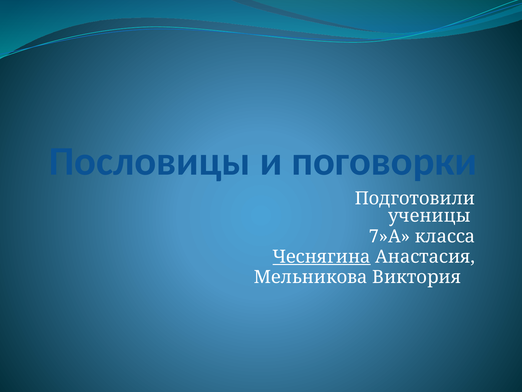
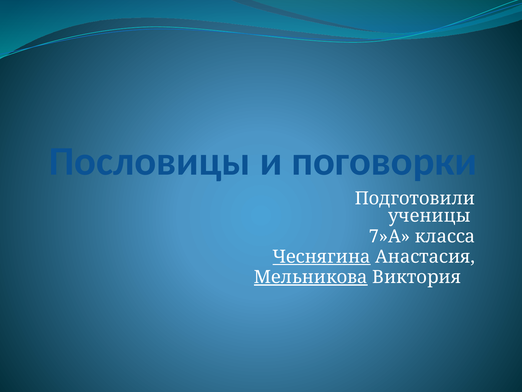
Мельникова underline: none -> present (311, 277)
